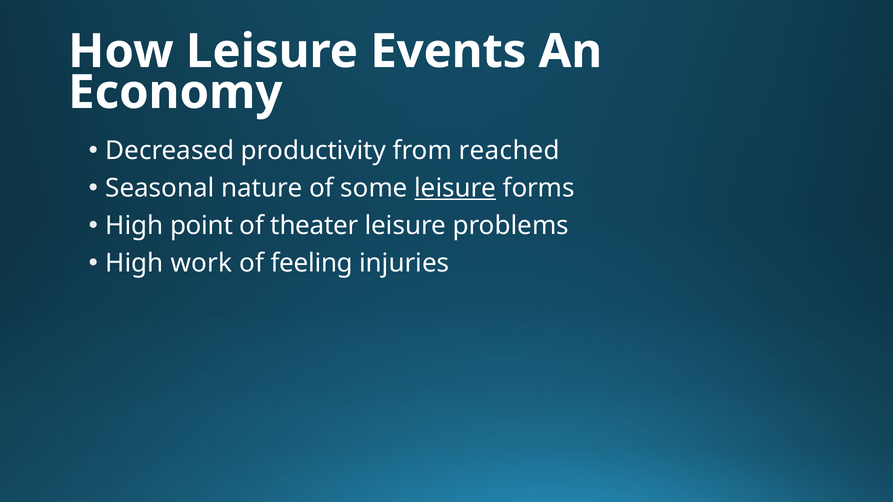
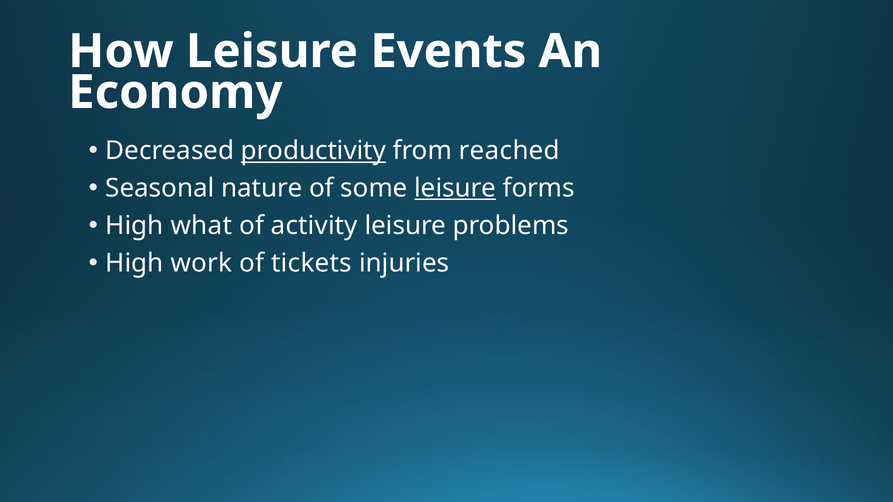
productivity underline: none -> present (313, 151)
point: point -> what (201, 226)
theater: theater -> activity (314, 226)
feeling: feeling -> tickets (312, 263)
